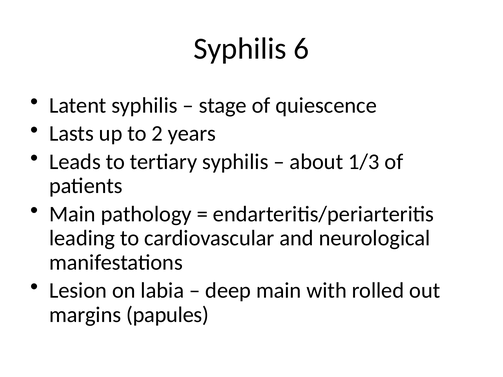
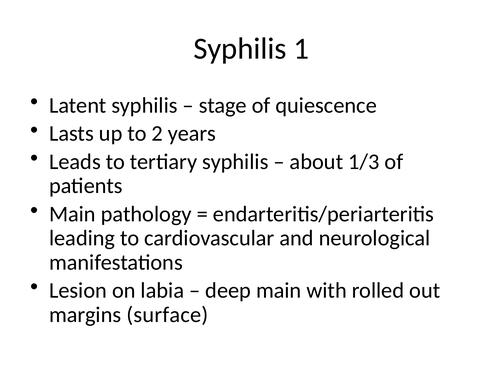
6: 6 -> 1 (301, 49)
papules: papules -> surface (167, 315)
